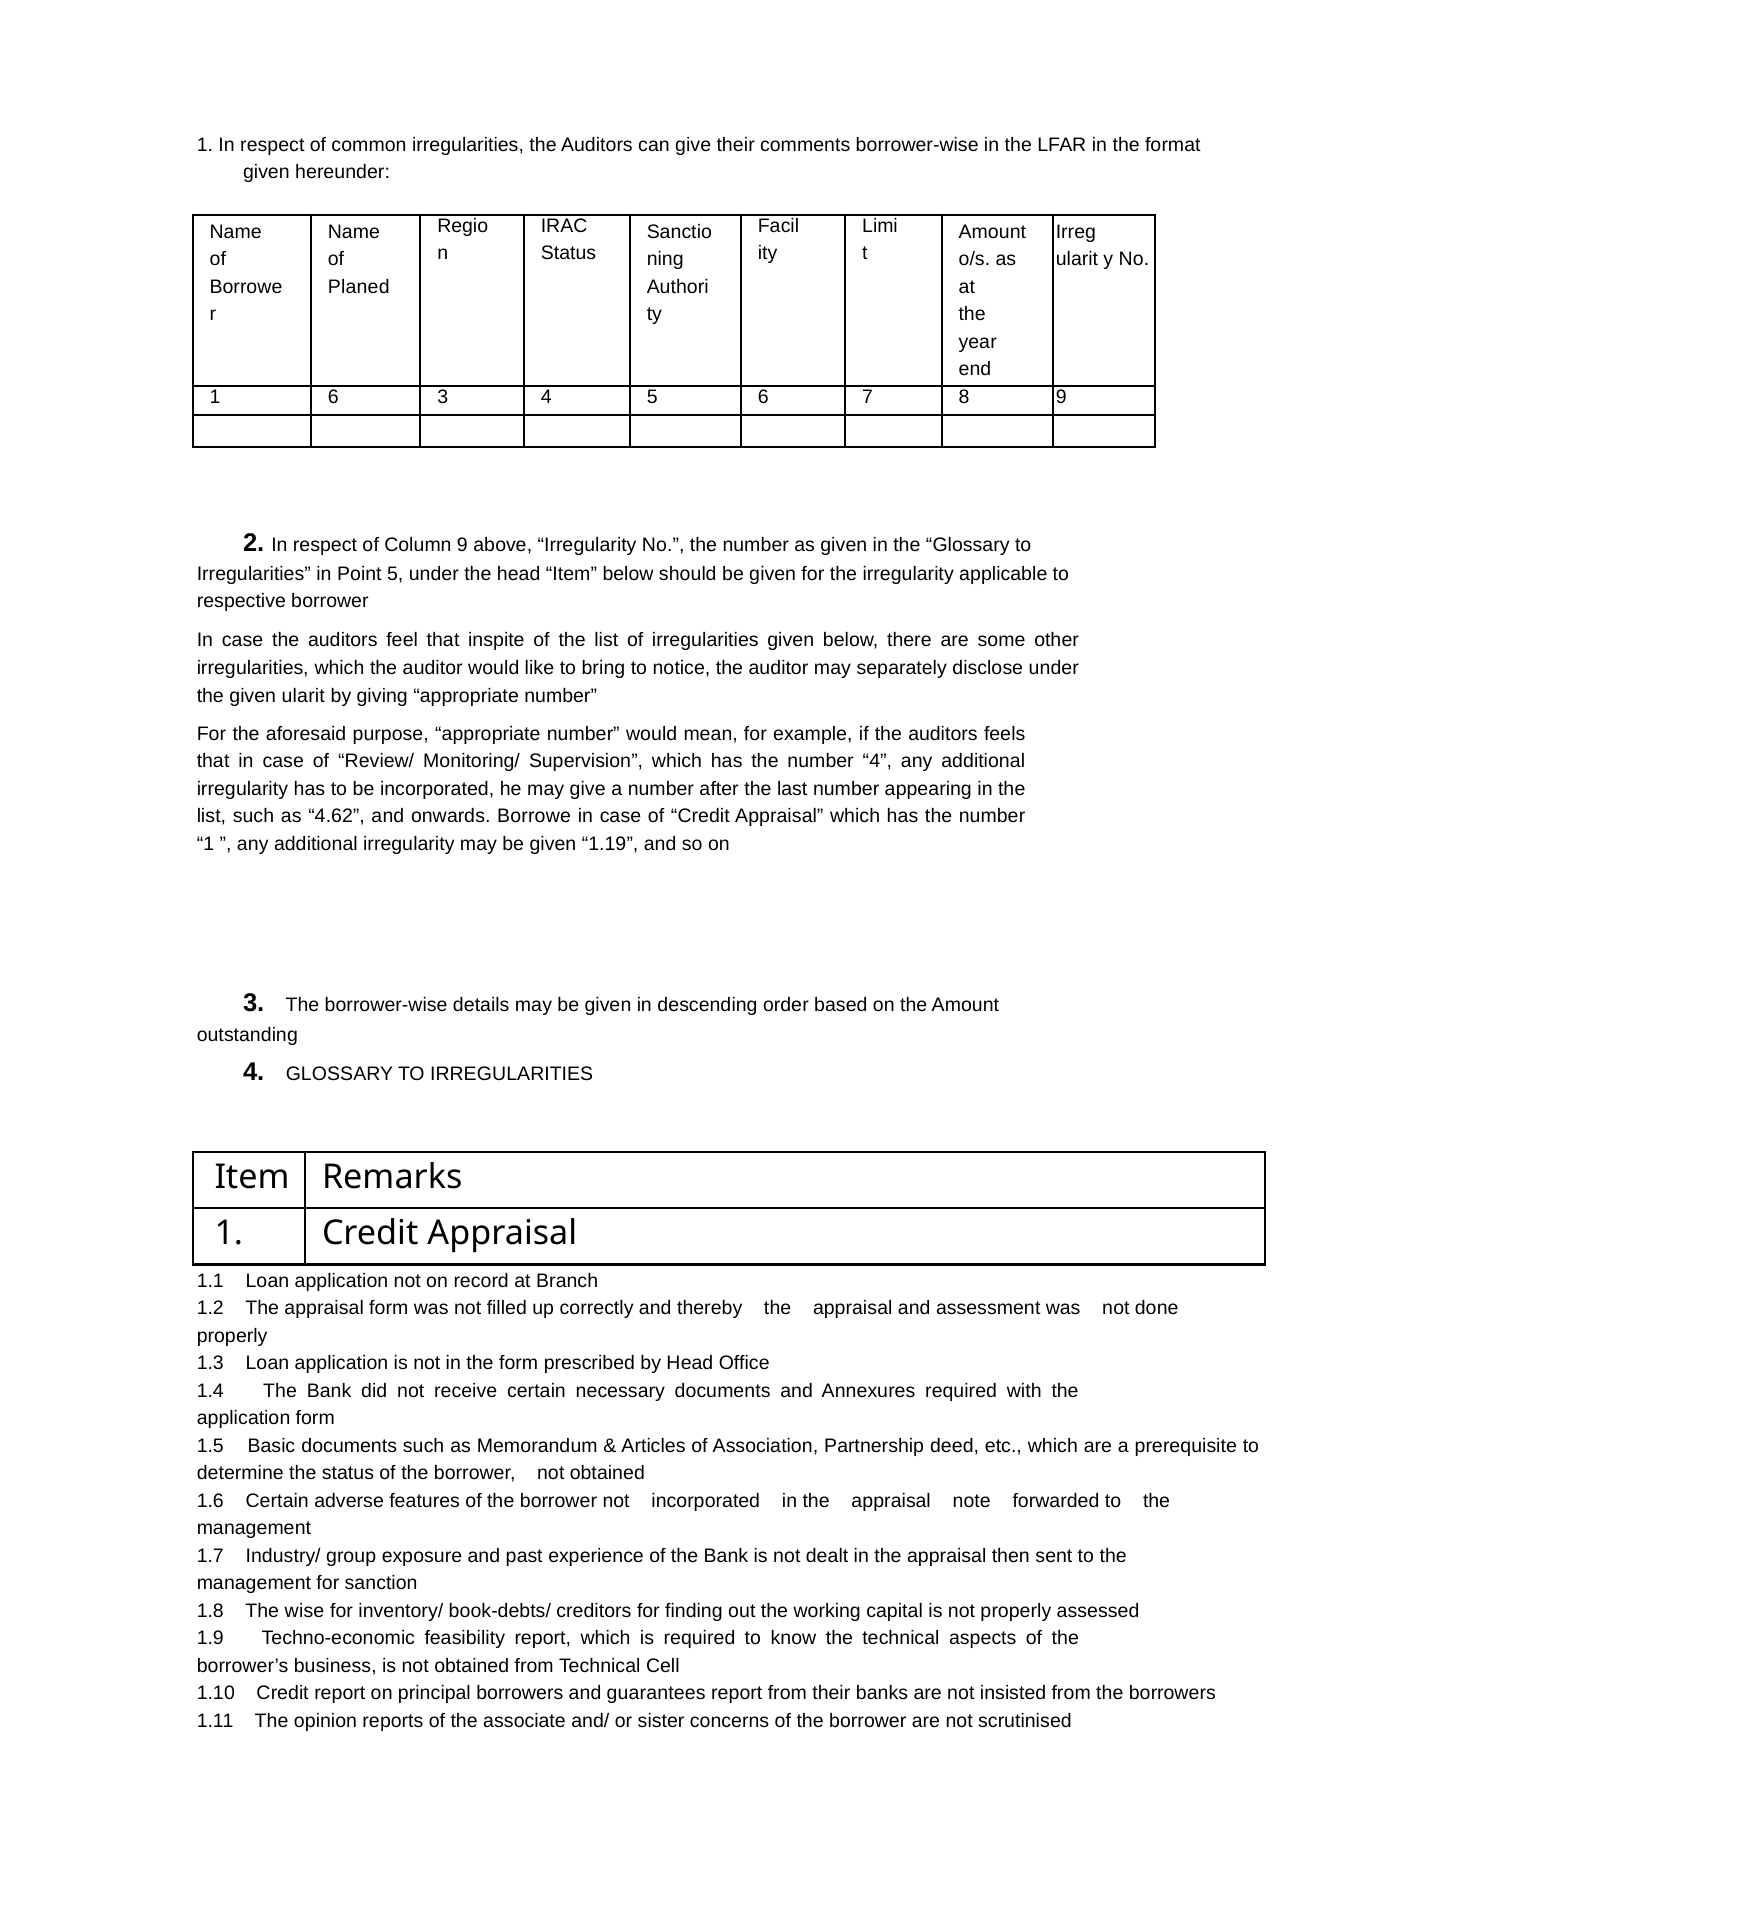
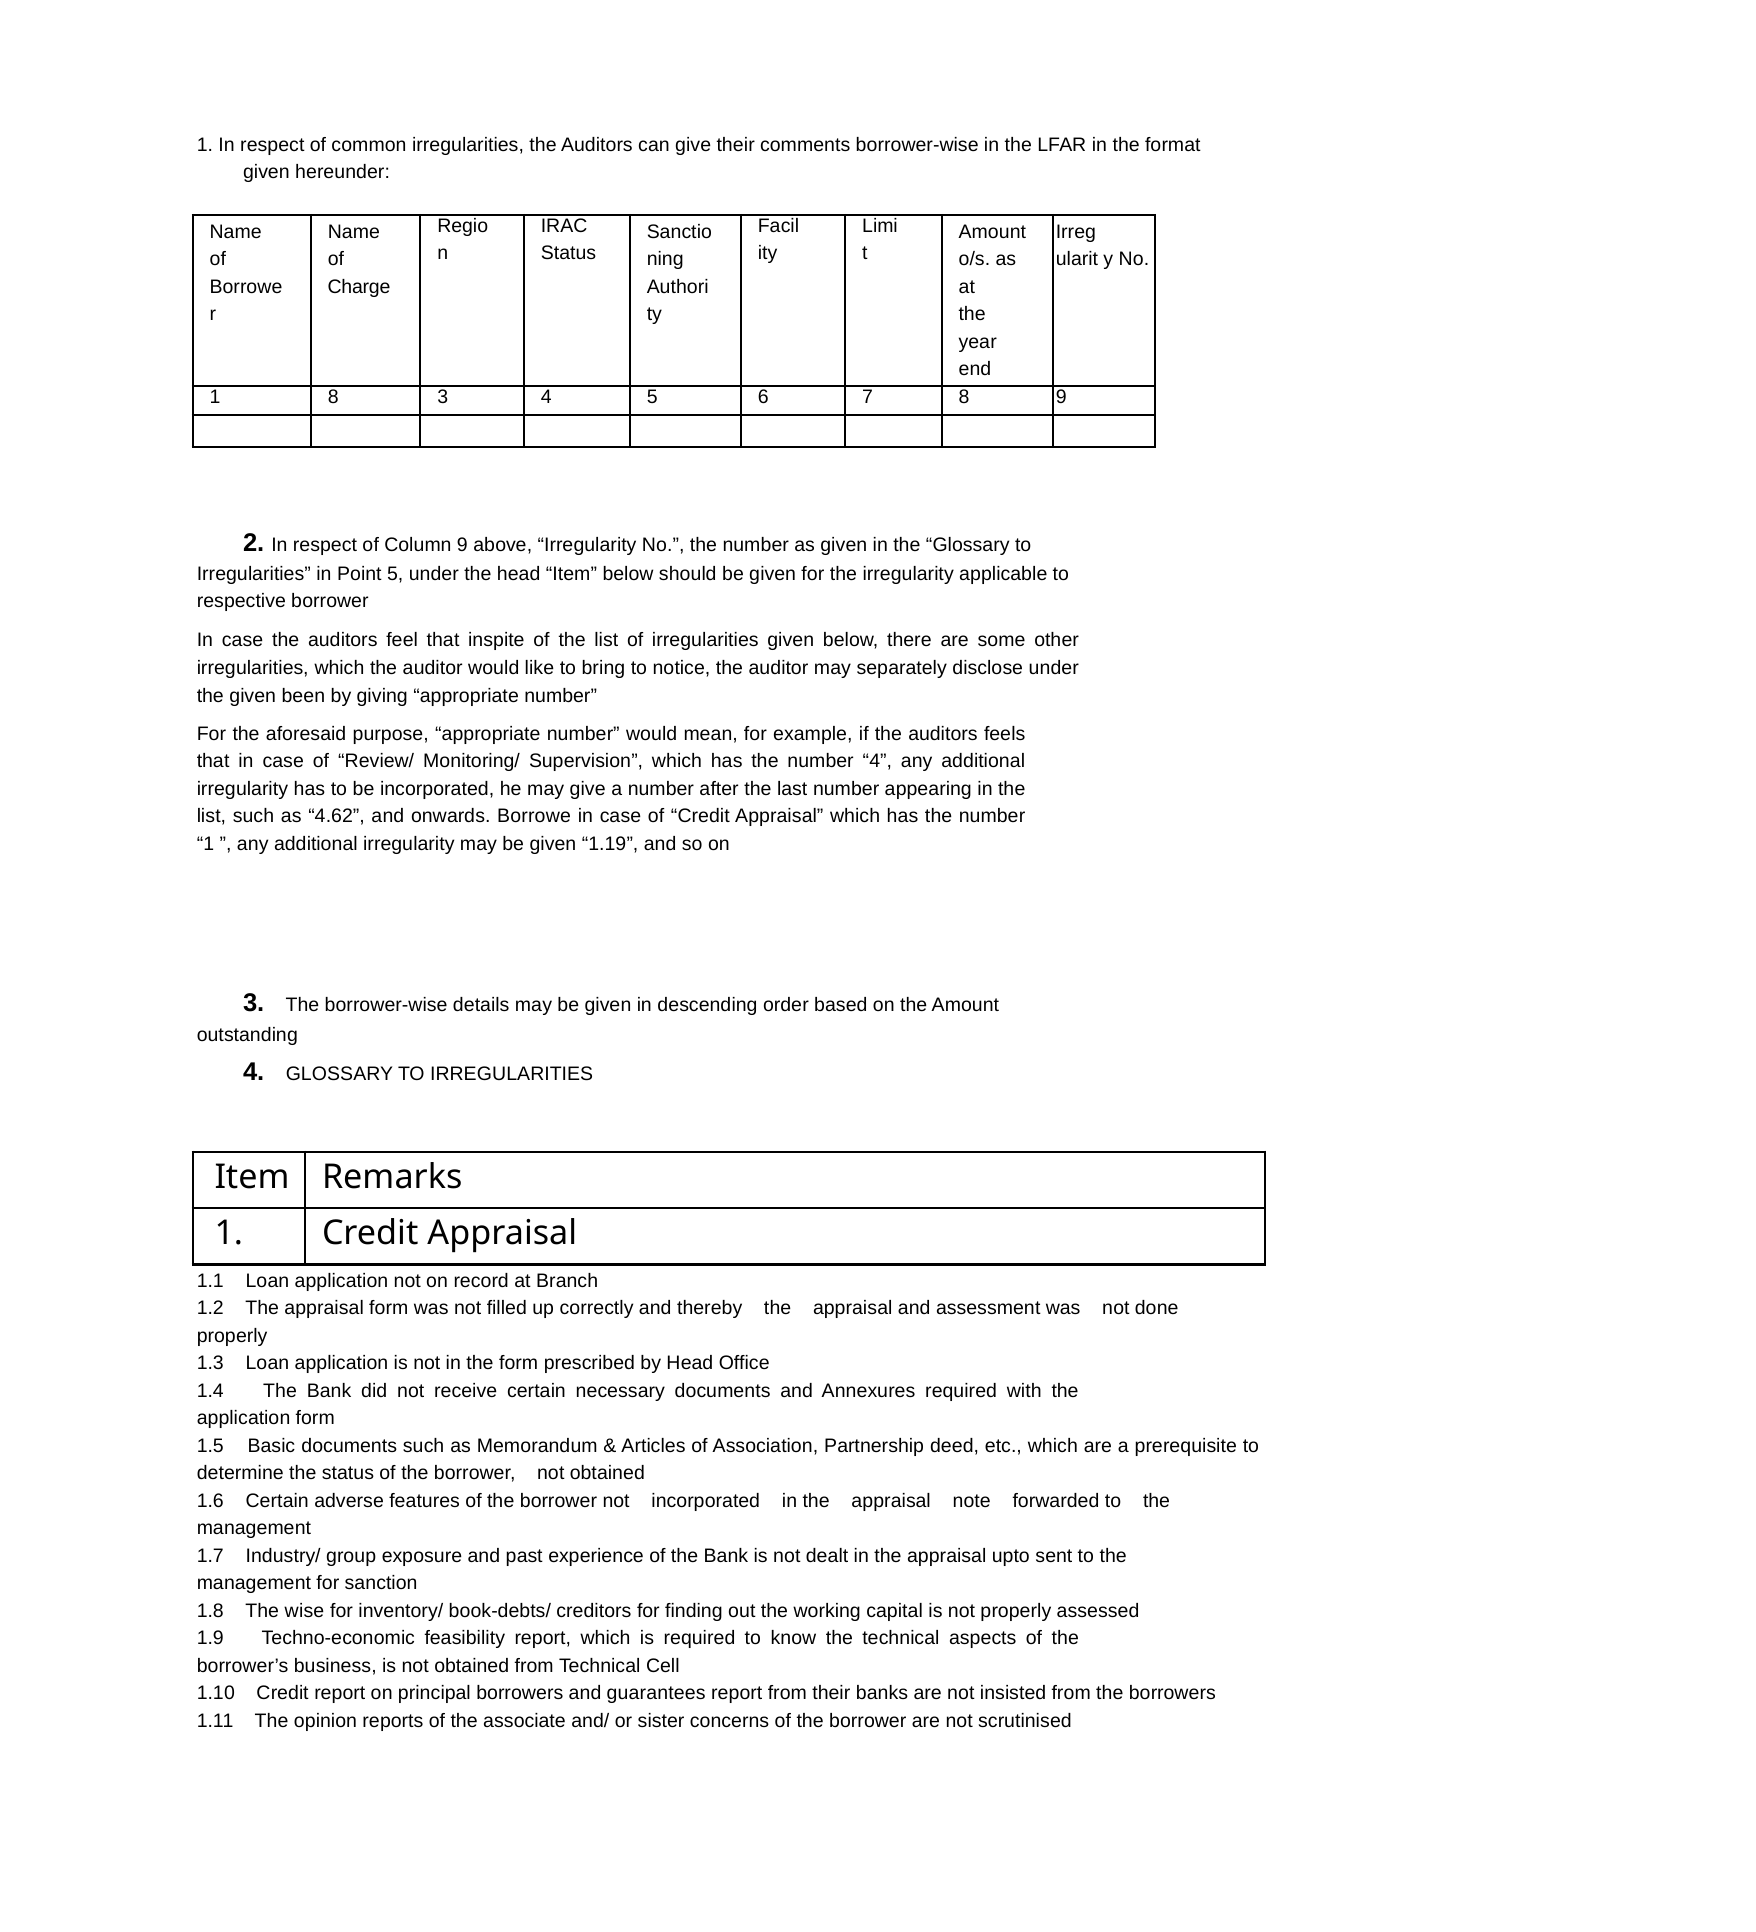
Planed: Planed -> Charge (359, 287)
1 6: 6 -> 8 (333, 397)
given ularit: ularit -> been (303, 696)
then: then -> upto (1011, 1556)
